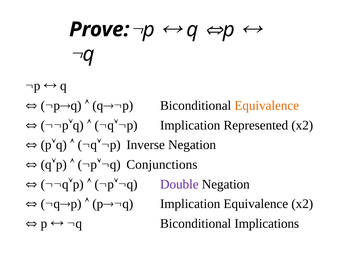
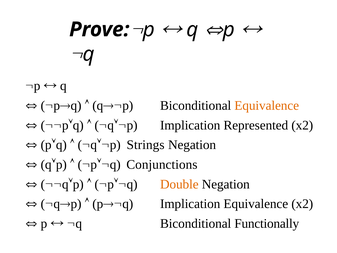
Inverse: Inverse -> Strings (146, 145)
Double colour: purple -> orange (179, 184)
Implications: Implications -> Functionally (267, 223)
